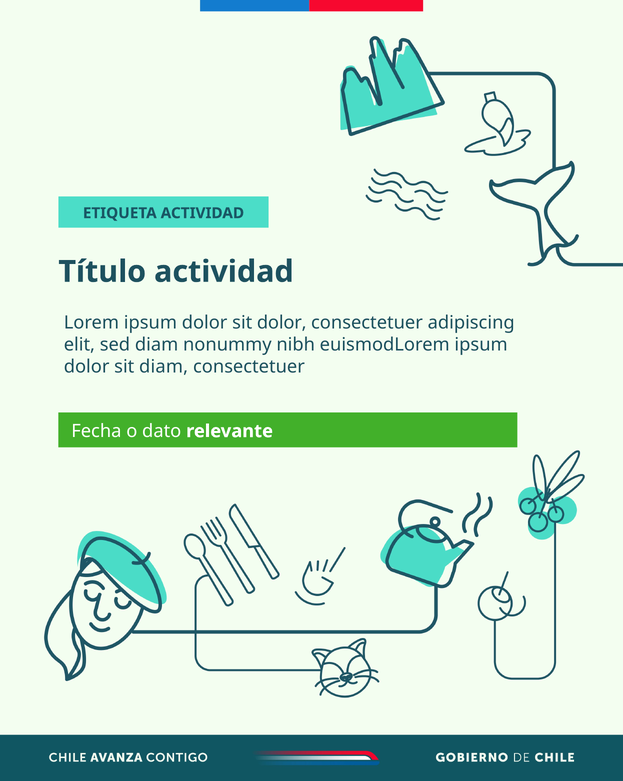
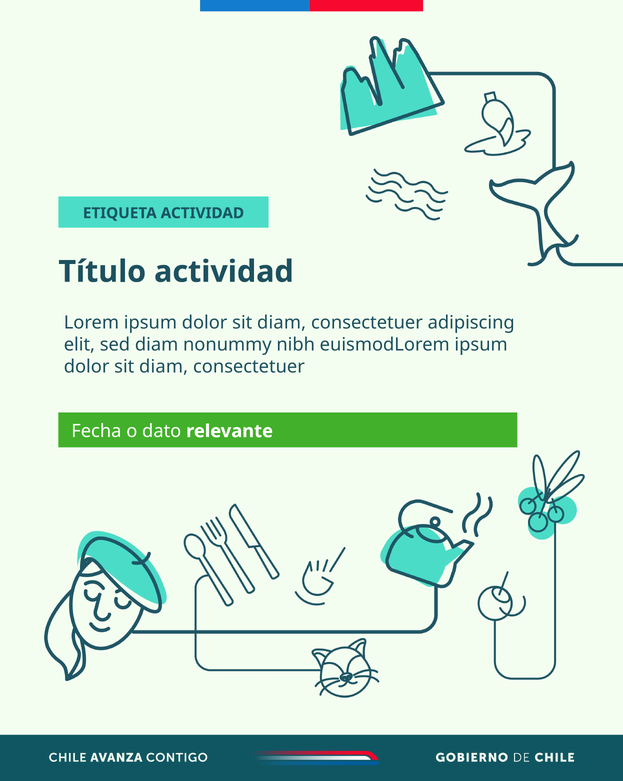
dolor: dolor -> diam (282, 322)
